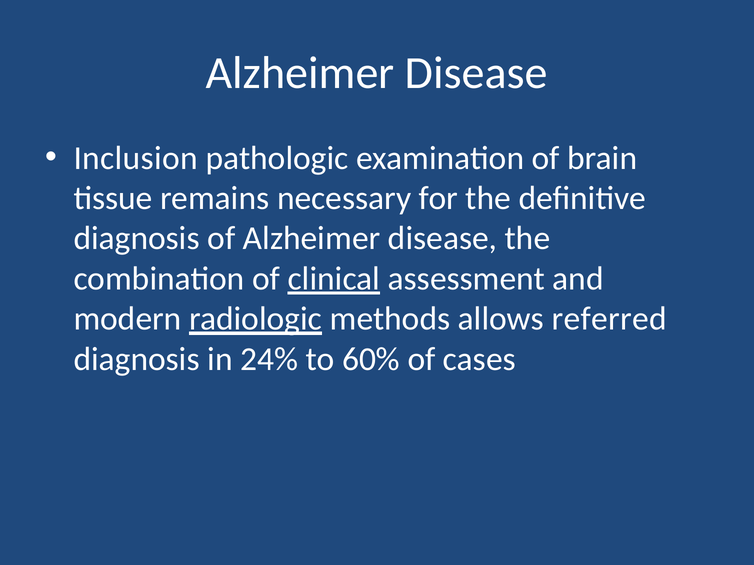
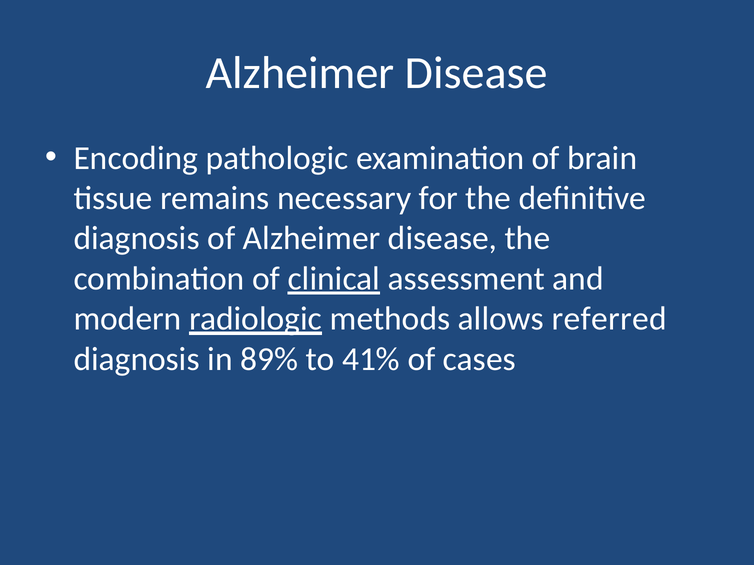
Inclusion: Inclusion -> Encoding (136, 158)
24%: 24% -> 89% (269, 359)
60%: 60% -> 41% (371, 359)
